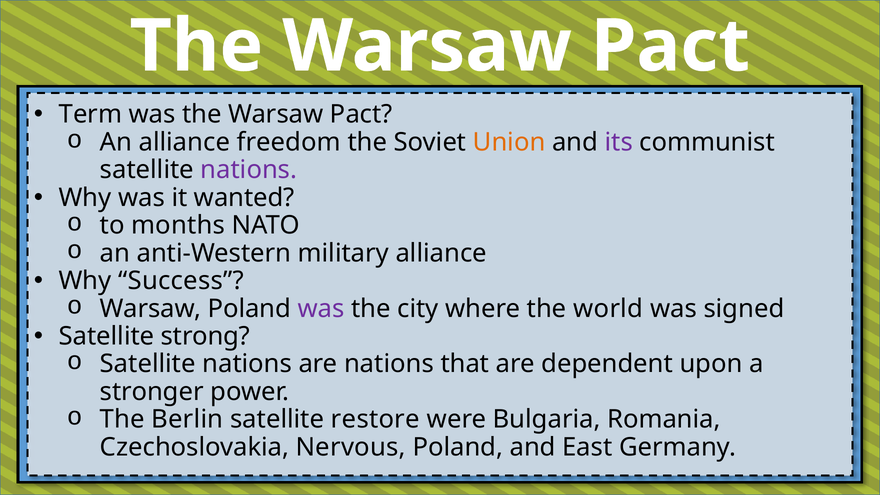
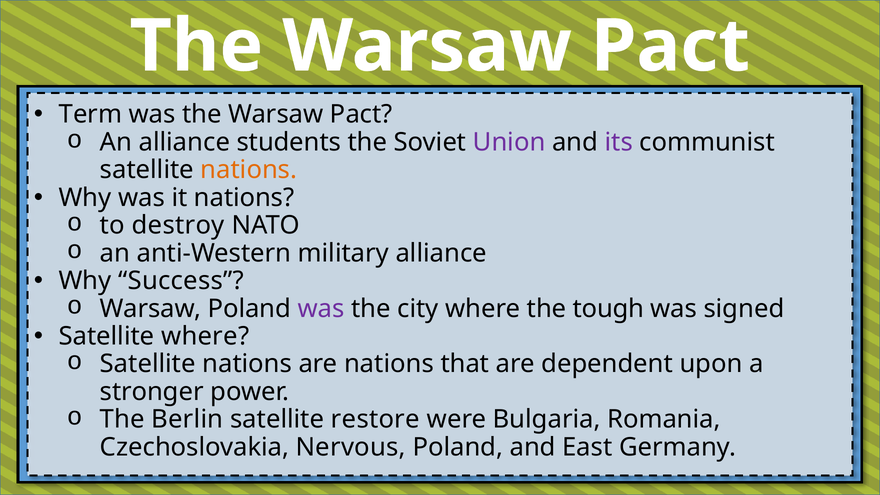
freedom: freedom -> students (289, 142)
Union colour: orange -> purple (509, 142)
nations colour: purple -> orange (249, 170)
it wanted: wanted -> nations (244, 198)
months: months -> destroy (178, 225)
world: world -> tough (608, 309)
Satellite strong: strong -> where (205, 336)
